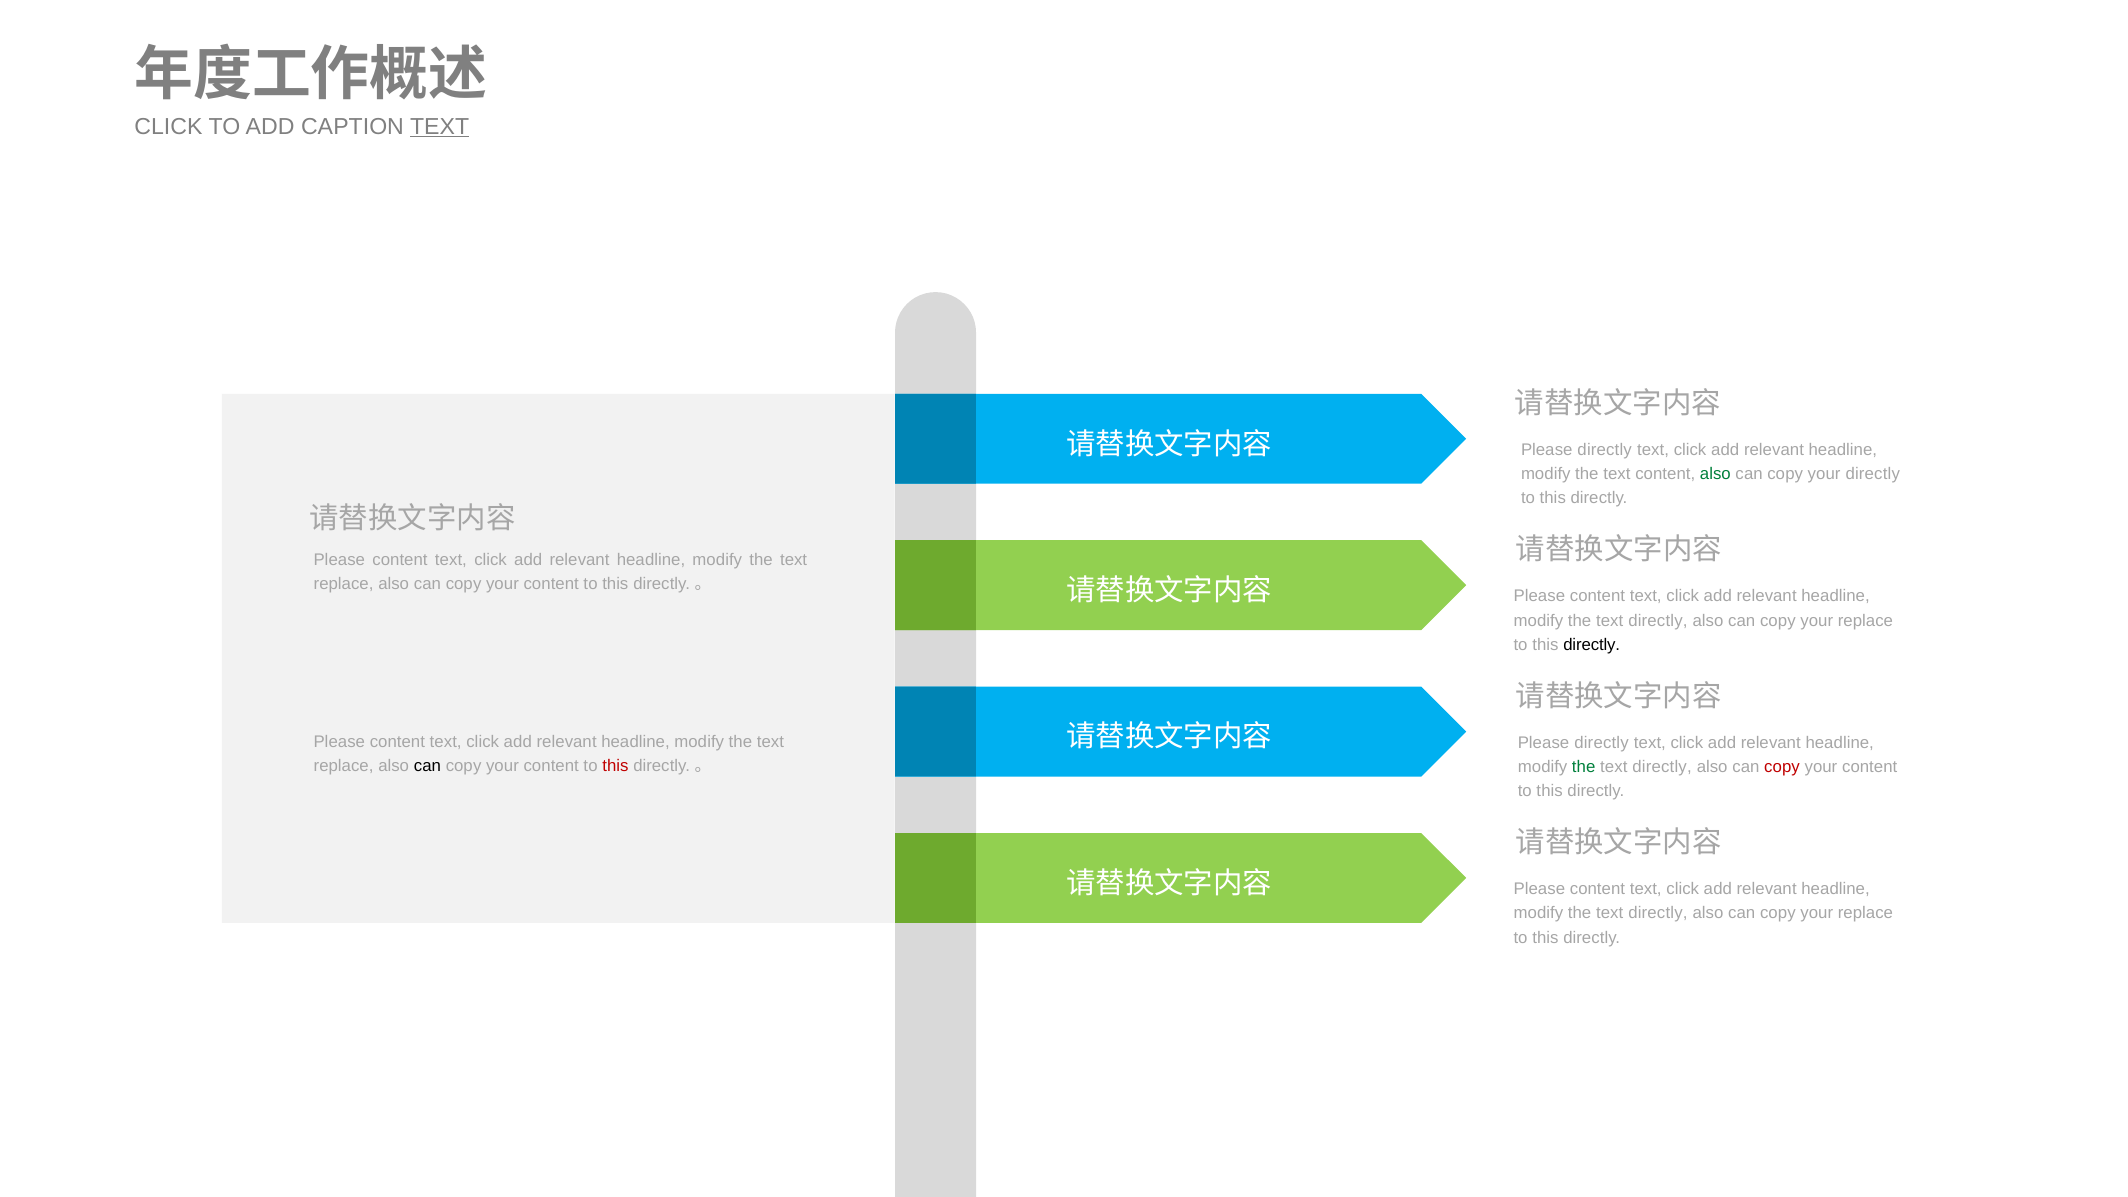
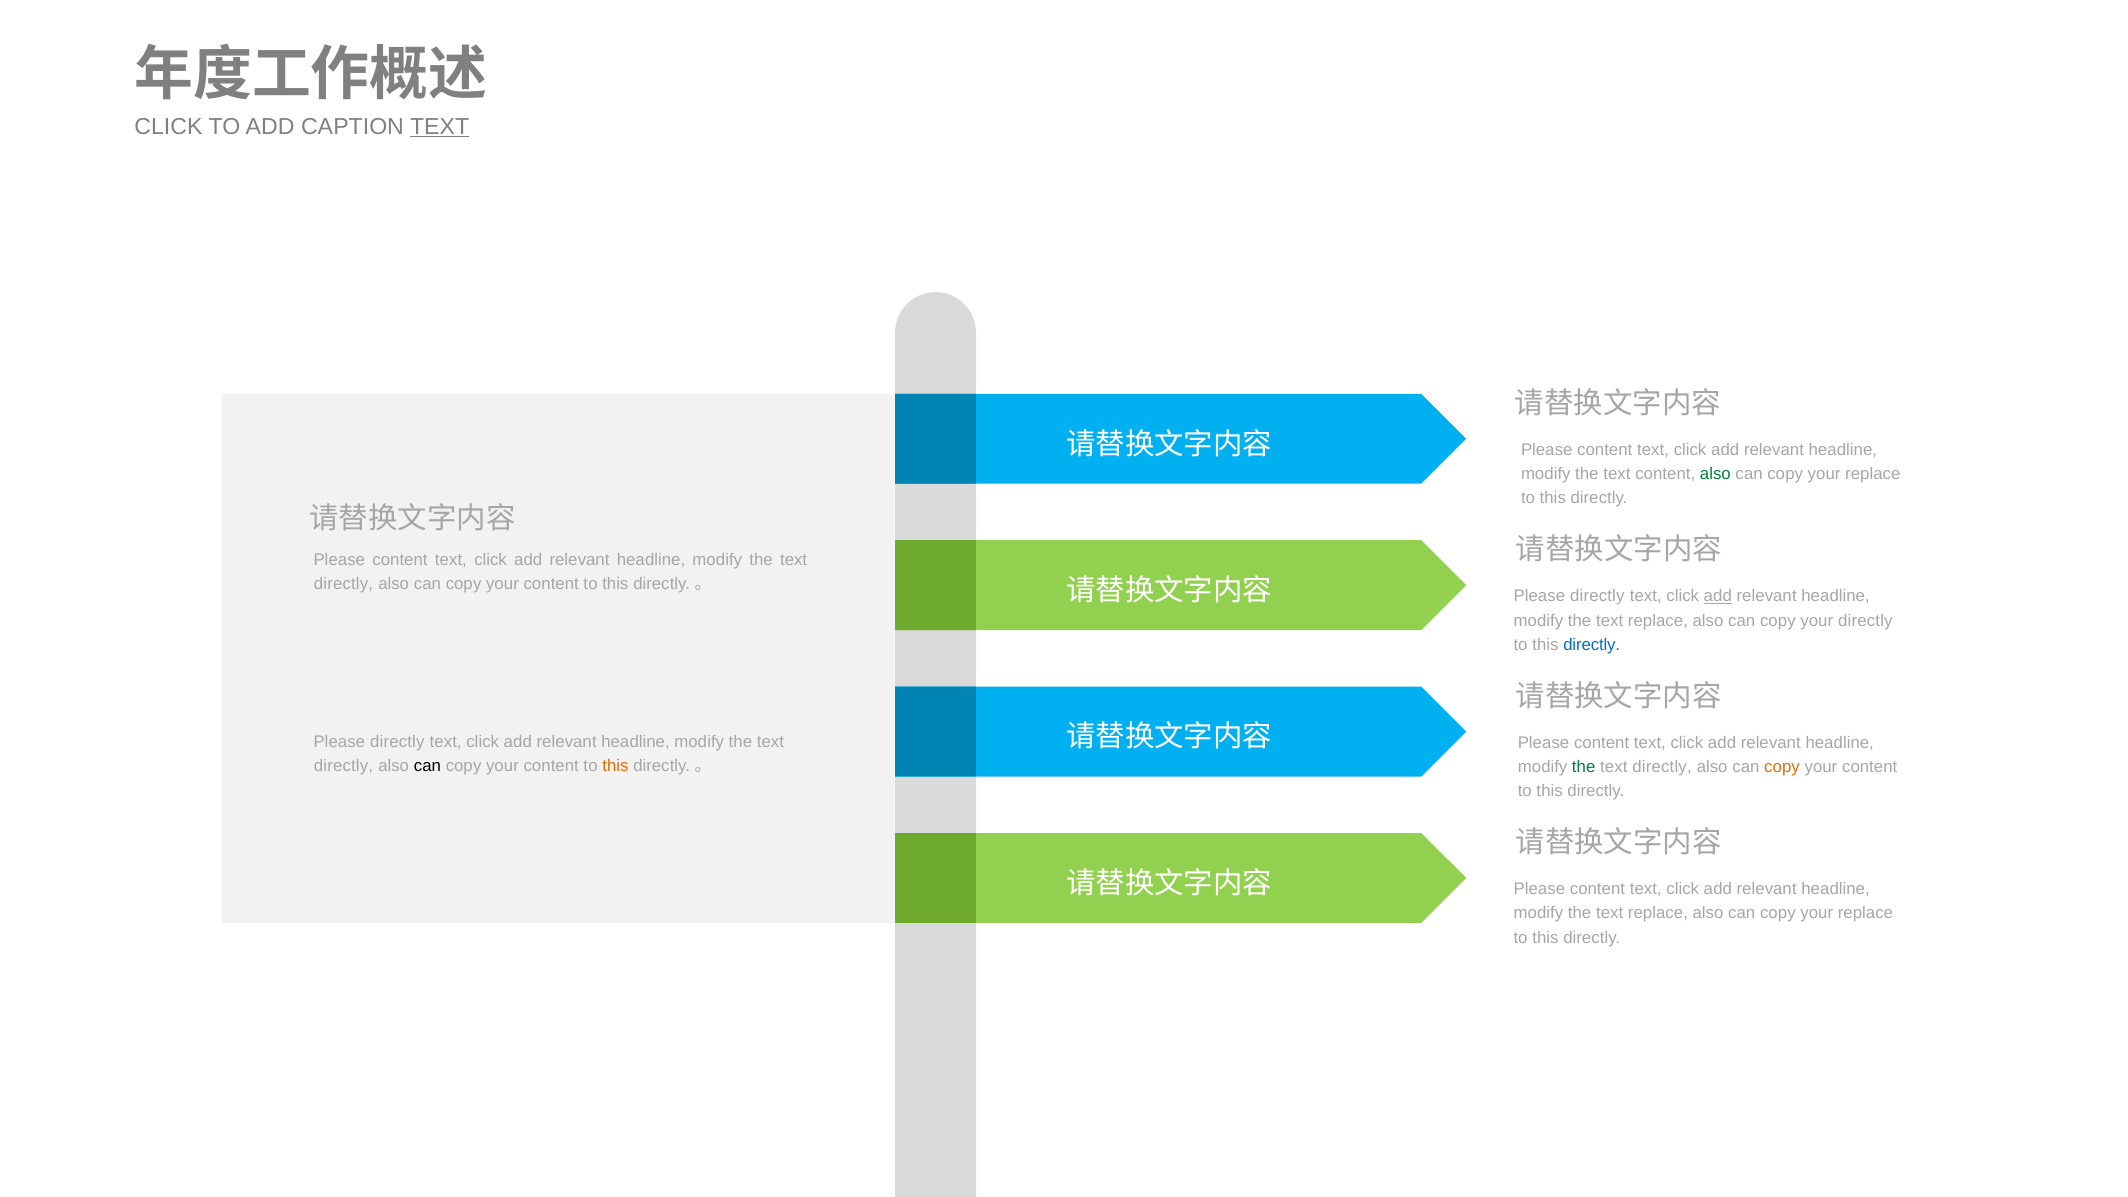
directly: directly -> content (1605, 450)
directly: directly -> replace (1873, 474)
replace: replace -> directly (343, 584)
content: content -> directly (1597, 596)
add underline: none -> present (1718, 596)
directly: directly -> replace (1658, 621)
replace: replace -> directly (1865, 621)
directly colour: black -> blue (1592, 645)
content: content -> directly (397, 742)
directly: directly -> content (1602, 743)
replace: replace -> directly (343, 766)
this colour: red -> orange (615, 766)
copy colour: red -> orange (1782, 767)
directly: directly -> replace (1658, 913)
